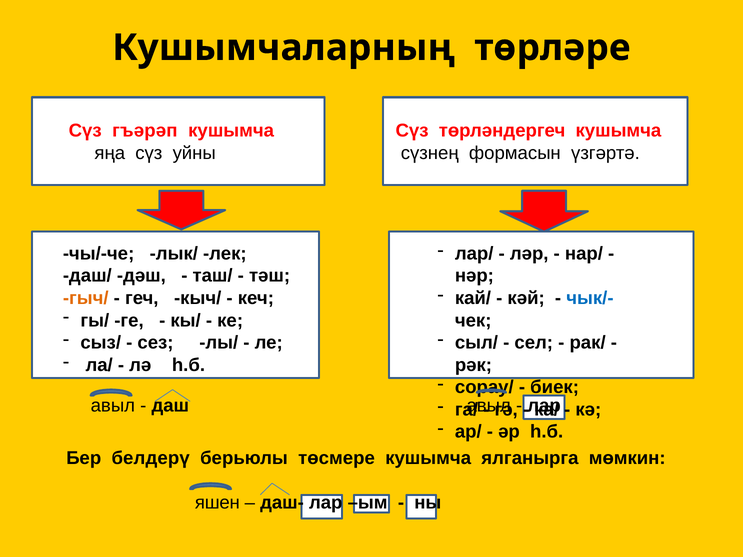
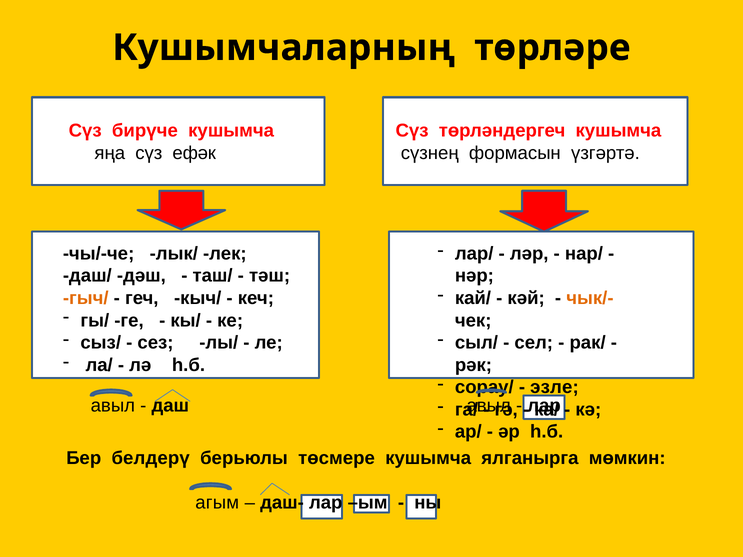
гъәрәп: гъәрәп -> бирүче (145, 131)
уйны: уйны -> ефәк (194, 153)
чык/- colour: blue -> orange (590, 298)
биек: биек -> эзле (555, 387)
яшен: яшен -> агым (217, 503)
